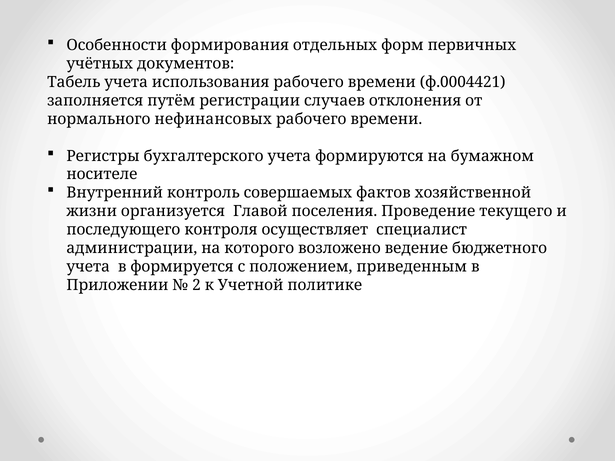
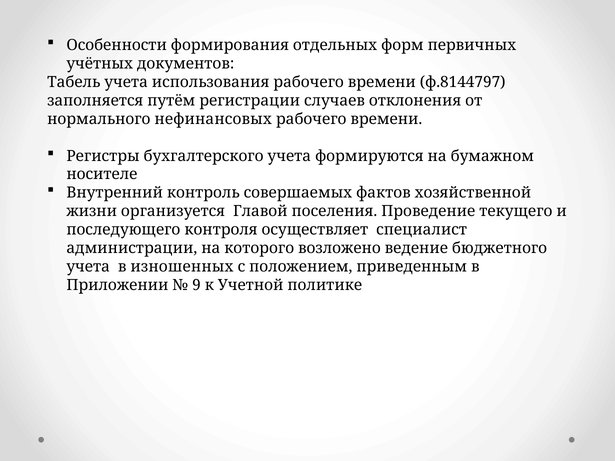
ф.0004421: ф.0004421 -> ф.8144797 (463, 82)
формируется: формируется -> изношенных (182, 267)
2: 2 -> 9 (196, 285)
